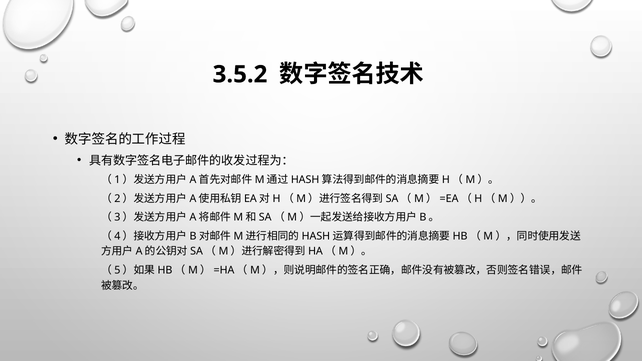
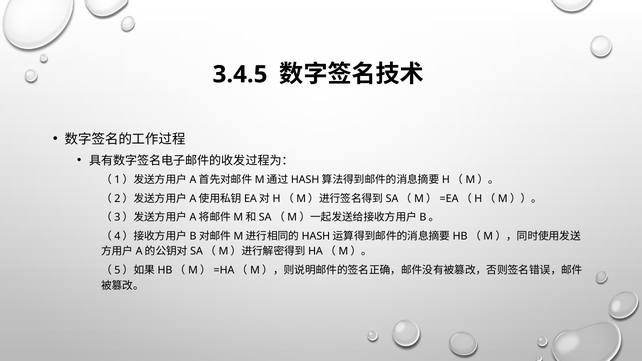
3.5.2: 3.5.2 -> 3.4.5 (240, 74)
